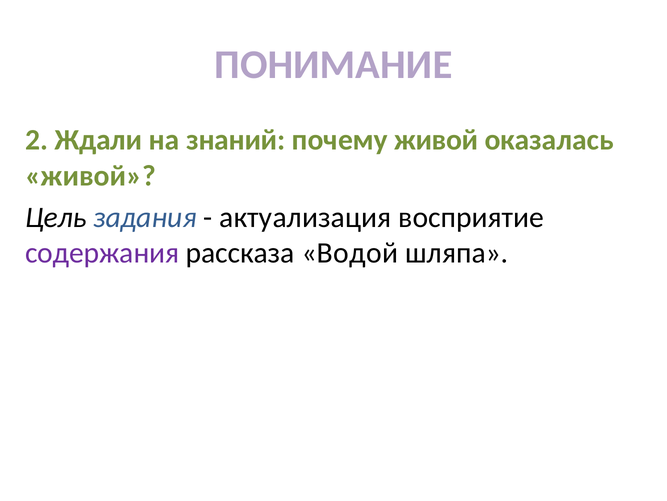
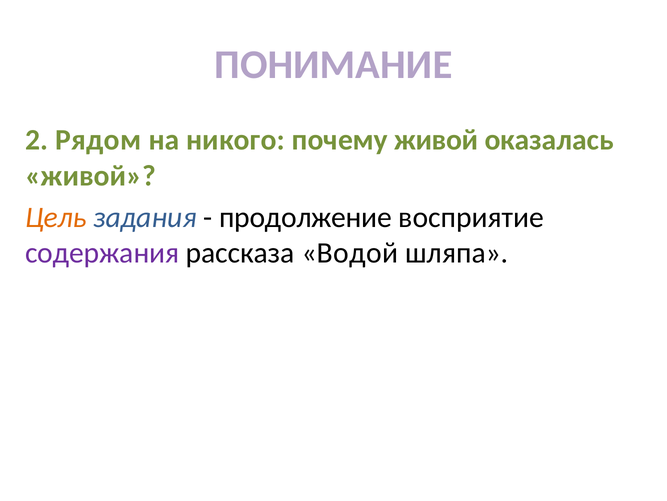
Ждали: Ждали -> Рядом (98, 140)
знаний: знаний -> никого (236, 140)
Цель colour: black -> orange (56, 217)
актуализация: актуализация -> продолжение (306, 217)
